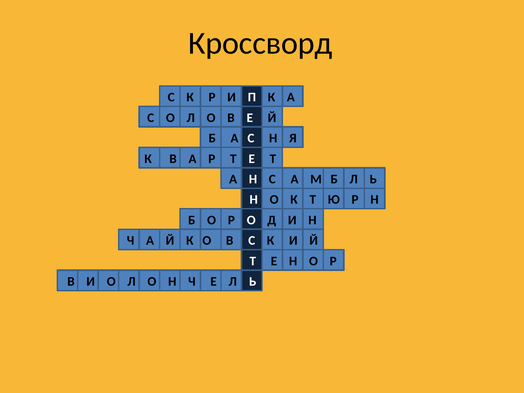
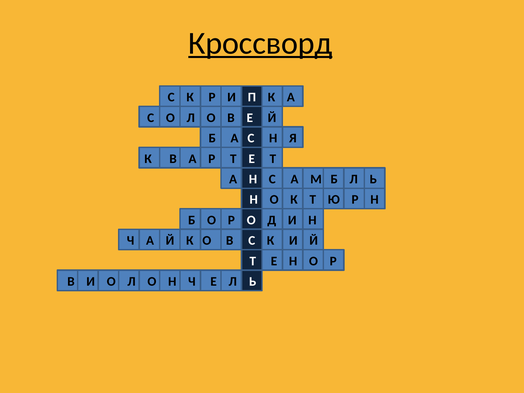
Кроссворд underline: none -> present (260, 43)
